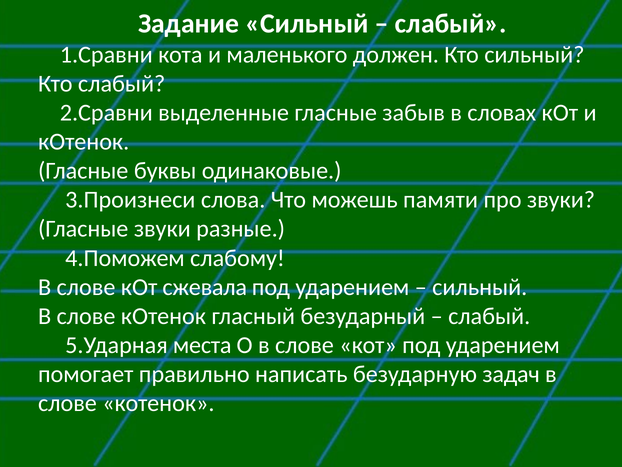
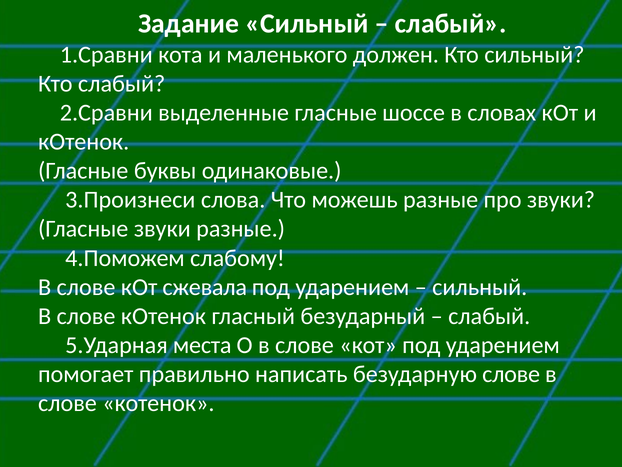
забыв: забыв -> шоссе (414, 113)
можешь памяти: памяти -> разные (441, 200)
безударную задач: задач -> слове (511, 374)
